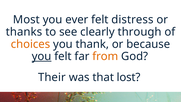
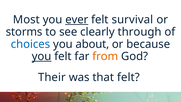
ever underline: none -> present (77, 20)
distress: distress -> survival (132, 20)
thanks: thanks -> storms (24, 32)
choices colour: orange -> blue (30, 44)
thank: thank -> about (92, 44)
that lost: lost -> felt (128, 77)
